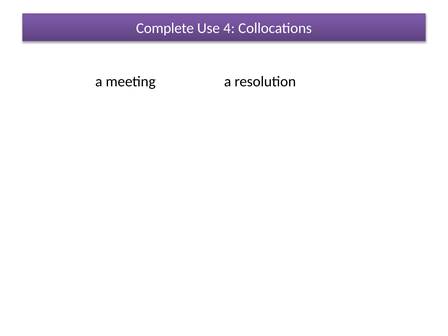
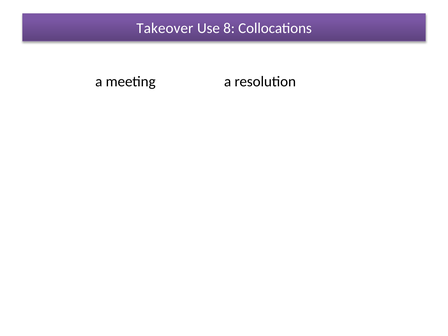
Complete: Complete -> Takeover (165, 28)
4: 4 -> 8 (229, 28)
